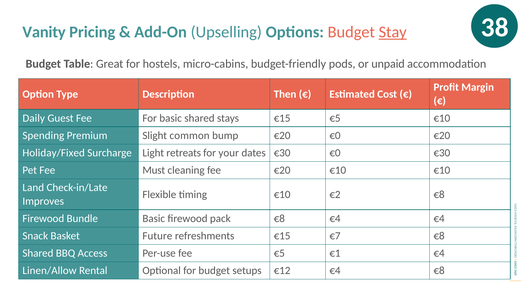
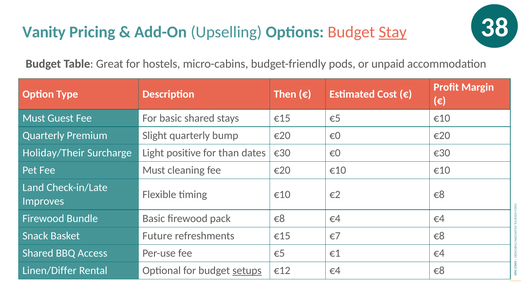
Daily: Daily -> Must (34, 118)
Spending: Spending -> Quarterly (43, 135)
Slight common: common -> quarterly (190, 135)
Holiday/Fixed: Holiday/Fixed -> Holiday/Their (54, 153)
retreats: retreats -> positive (184, 153)
your: your -> than (229, 153)
Linen/Allow: Linen/Allow -> Linen/Differ (50, 271)
setups underline: none -> present (247, 271)
